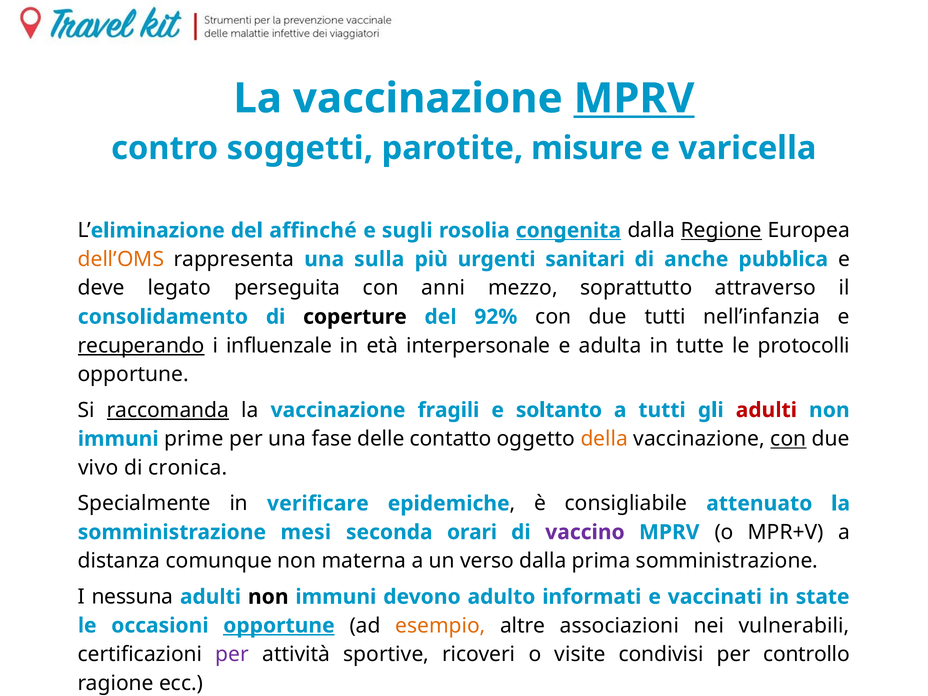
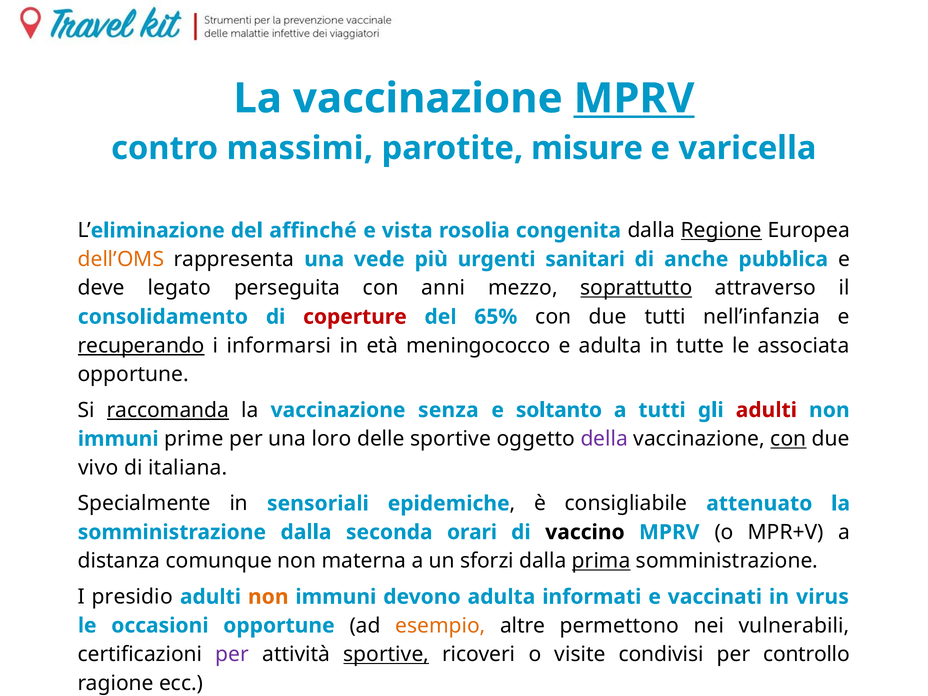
soggetti: soggetti -> massimi (300, 148)
sugli: sugli -> vista (407, 231)
congenita underline: present -> none (568, 231)
sulla: sulla -> vede (379, 259)
soprattutto underline: none -> present (636, 288)
coperture colour: black -> red (355, 317)
92%: 92% -> 65% (496, 317)
influenzale: influenzale -> informarsi (279, 346)
interpersonale: interpersonale -> meningococco (478, 346)
protocolli: protocolli -> associata (804, 346)
fragili: fragili -> senza (448, 410)
fase: fase -> loro (332, 439)
delle contatto: contatto -> sportive (451, 439)
della colour: orange -> purple (604, 439)
cronica: cronica -> italiana (188, 468)
verificare: verificare -> sensoriali (318, 504)
somministrazione mesi: mesi -> dalla (306, 532)
vaccino colour: purple -> black (585, 532)
verso: verso -> sforzi (487, 561)
prima underline: none -> present (601, 561)
nessuna: nessuna -> presidio (132, 597)
non colour: black -> orange (268, 597)
devono adulto: adulto -> adulta (501, 597)
state: state -> virus (822, 597)
opportune underline: present -> none (279, 626)
associazioni: associazioni -> permettono (619, 626)
sportive underline: none -> present (386, 654)
